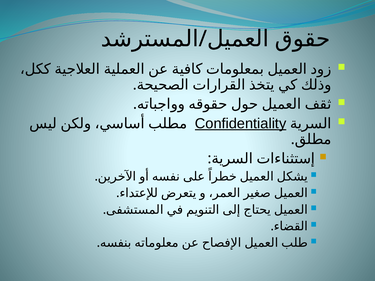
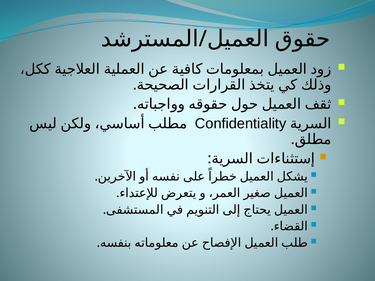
Confidentiality underline: present -> none (241, 124)
